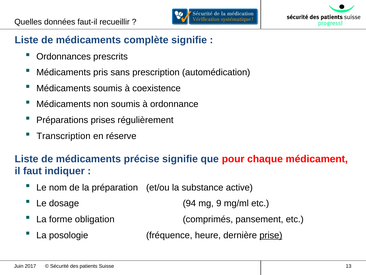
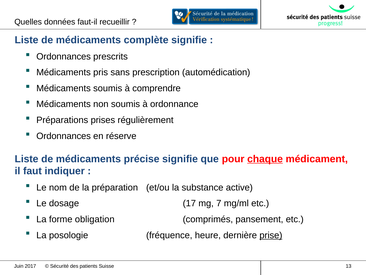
coexistence: coexistence -> comprendre (157, 88)
Transcription: Transcription -> Ordonnances (64, 136)
chaque underline: none -> present (265, 159)
94: 94 -> 17 (189, 203)
9: 9 -> 7 (219, 203)
